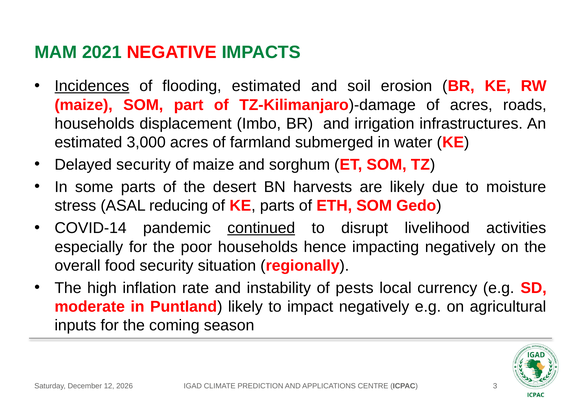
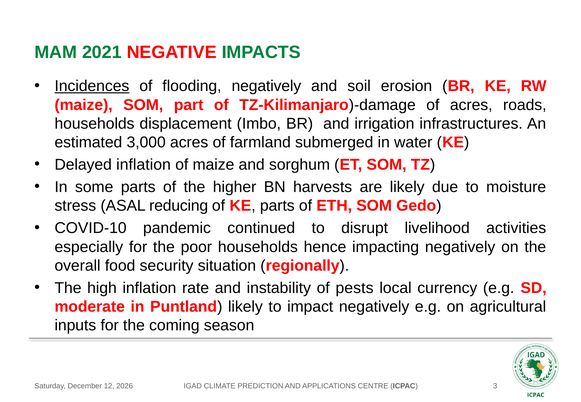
flooding estimated: estimated -> negatively (266, 86)
Delayed security: security -> inflation (144, 165)
desert: desert -> higher (235, 187)
COVID-14: COVID-14 -> COVID-10 (91, 228)
continued underline: present -> none (261, 228)
